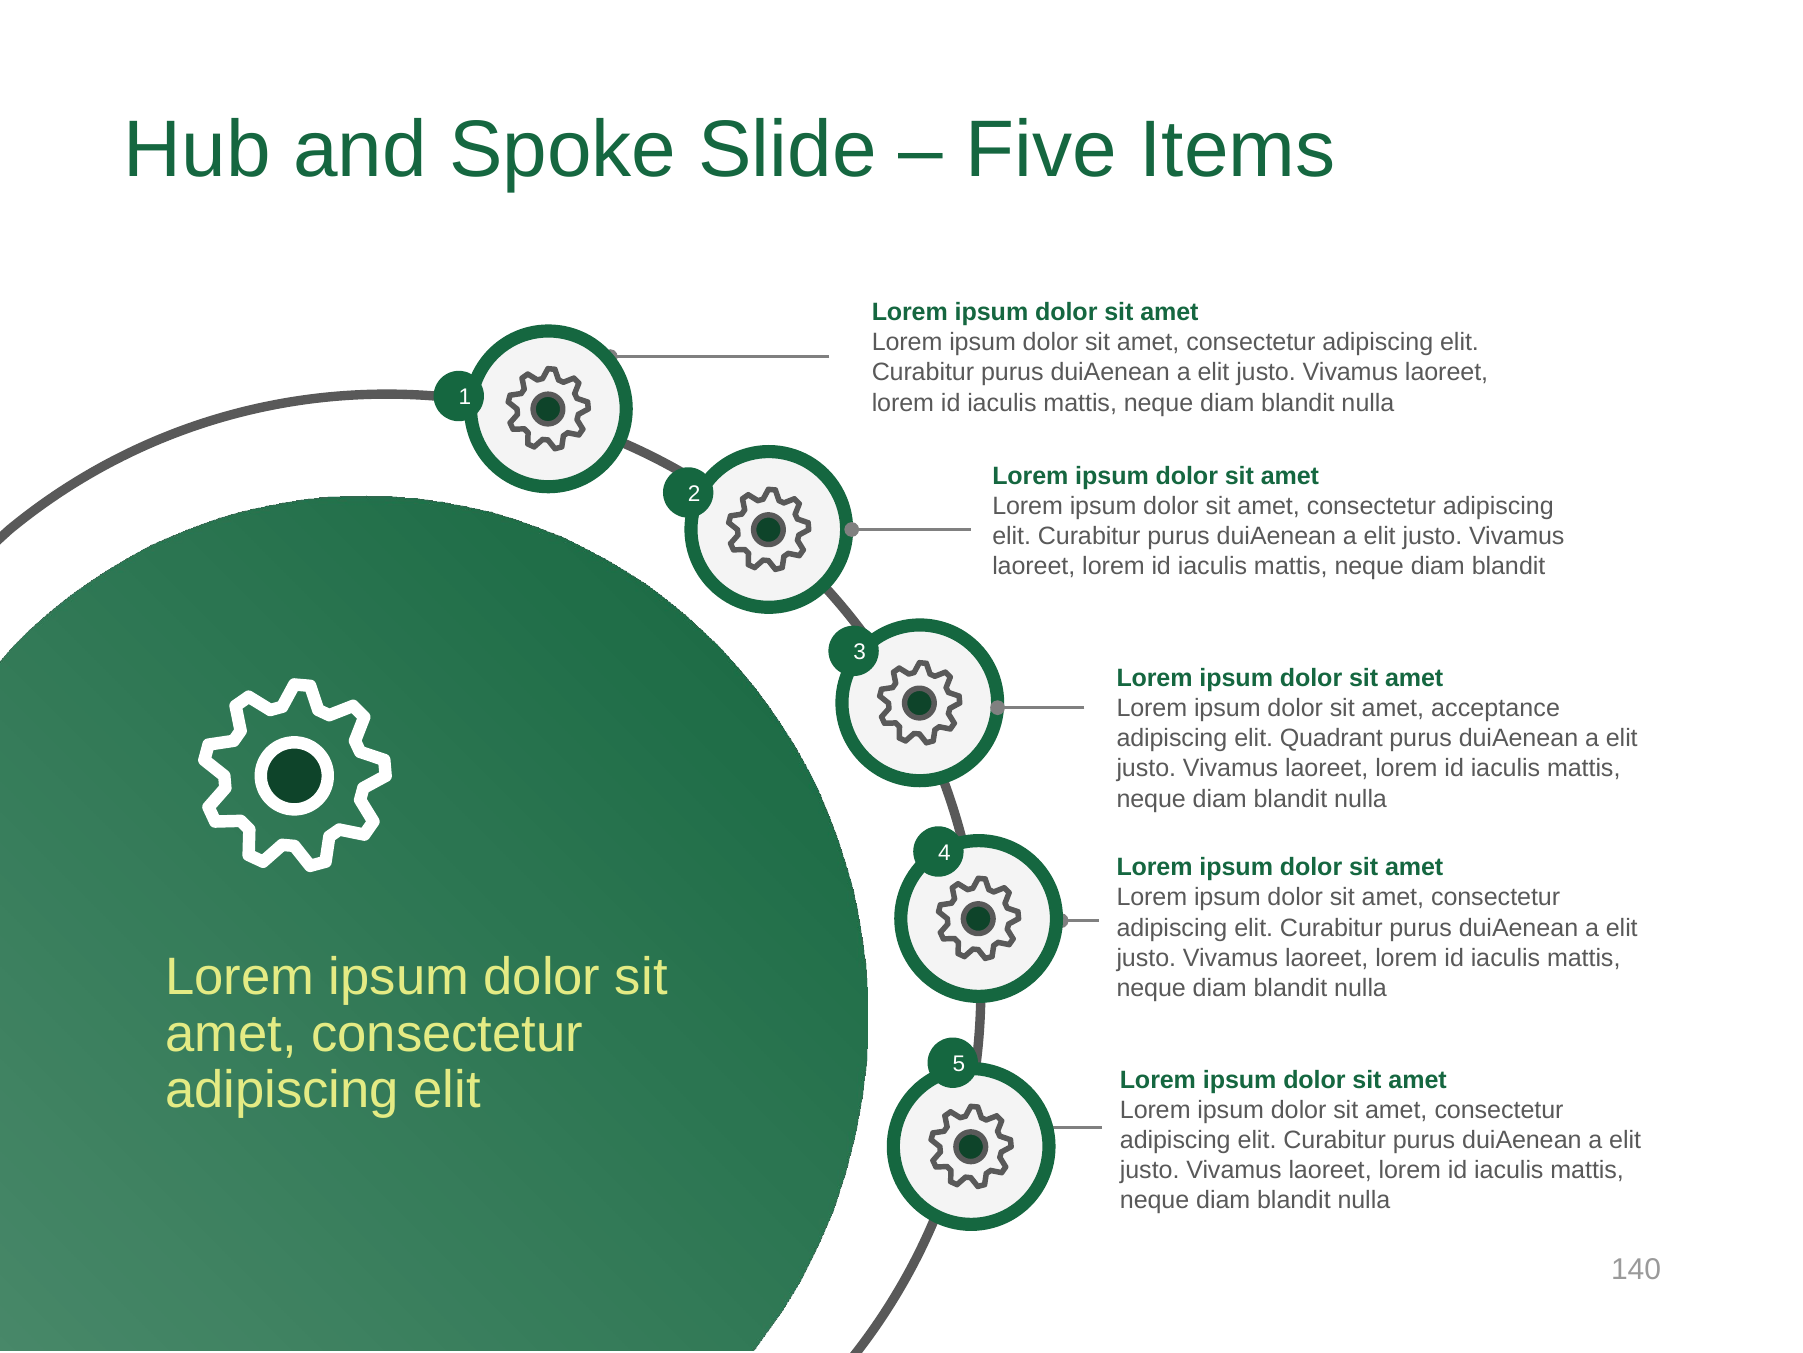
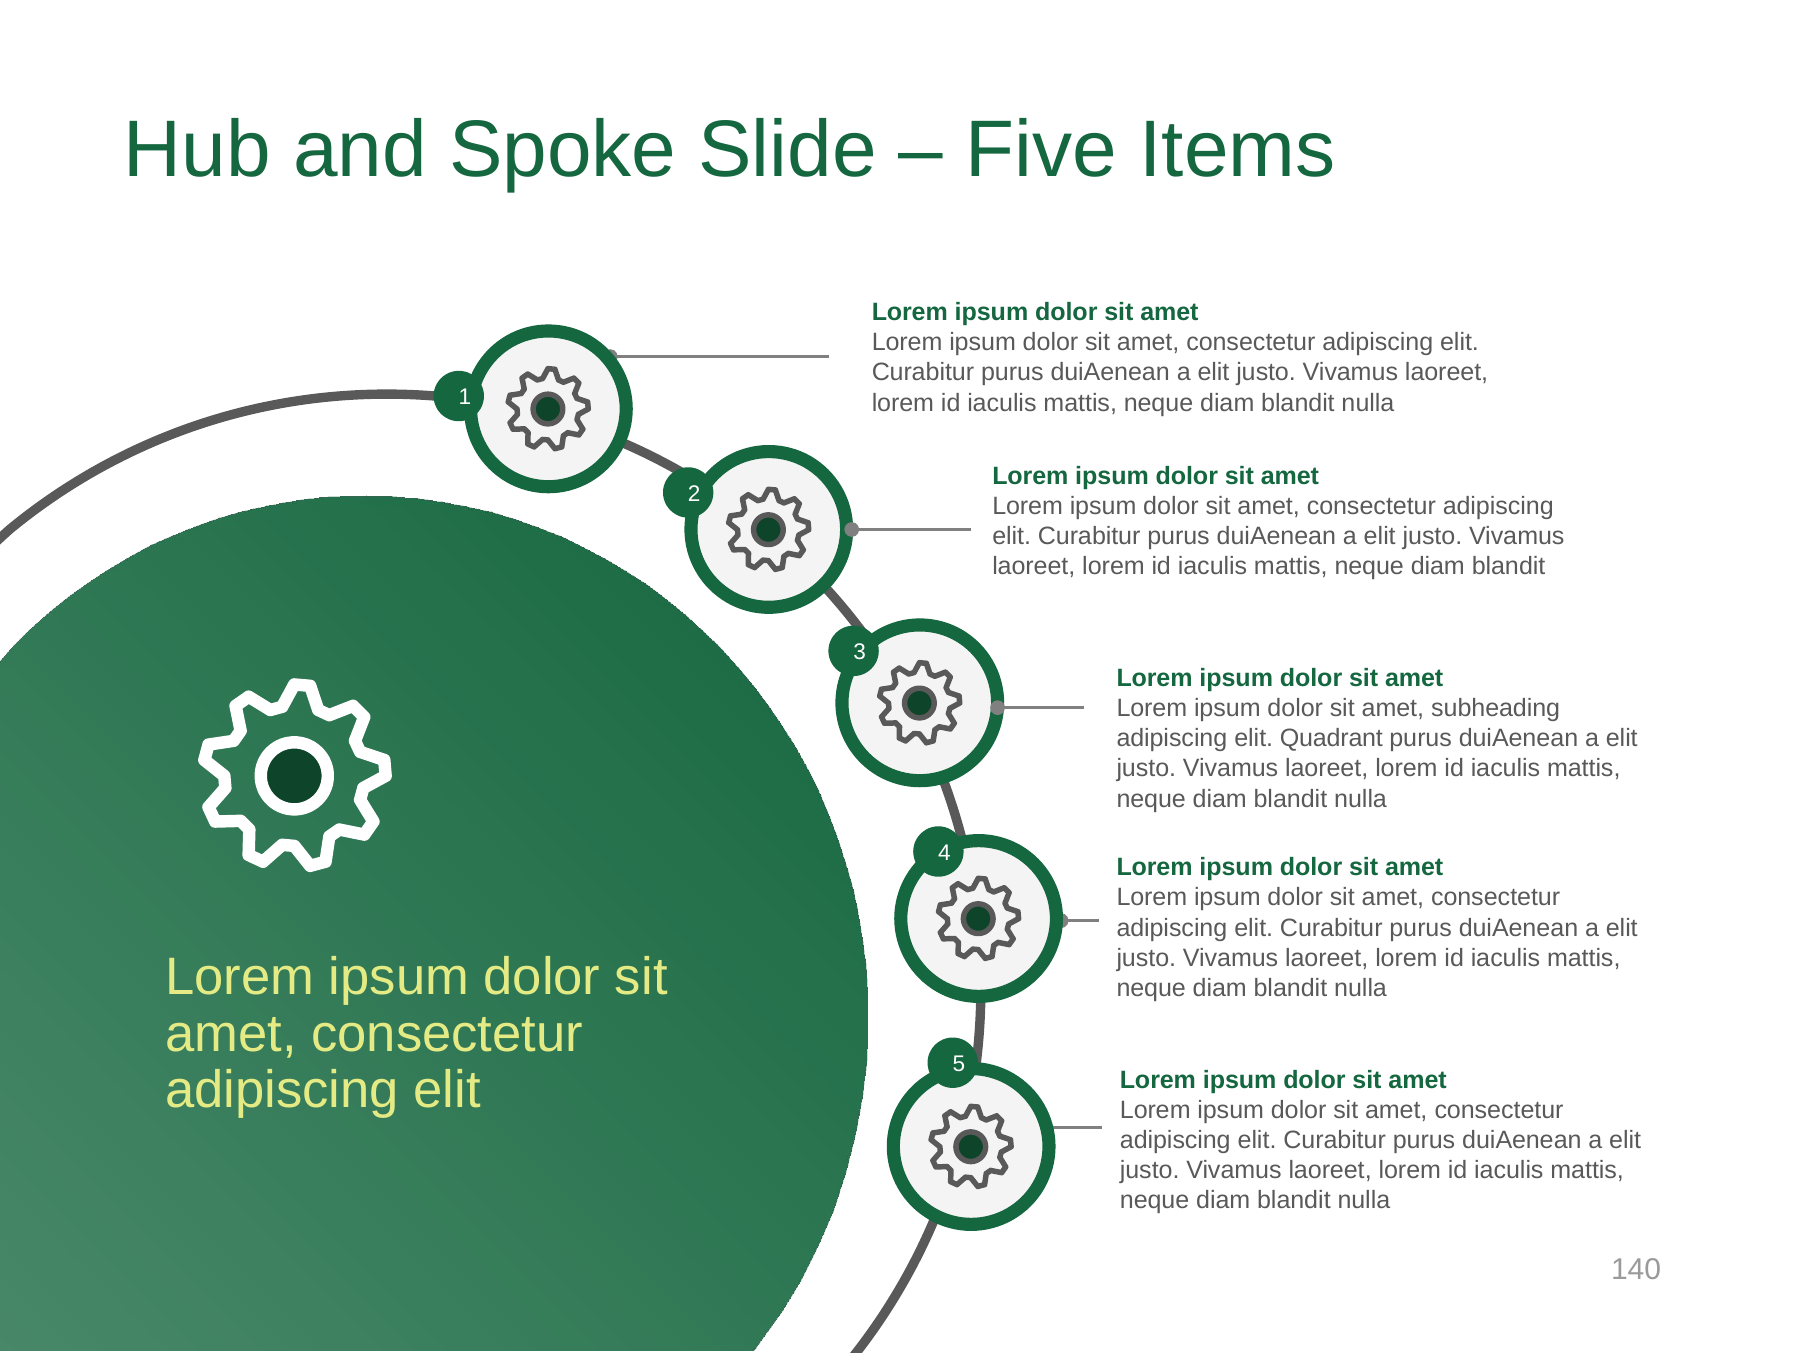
acceptance: acceptance -> subheading (1496, 708)
